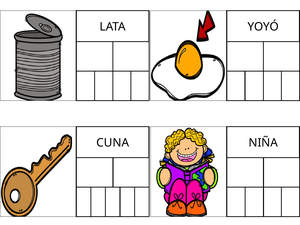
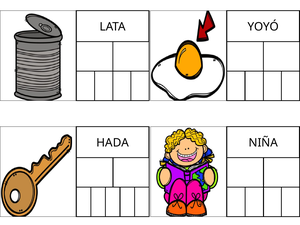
CUNA: CUNA -> HADA (113, 143)
